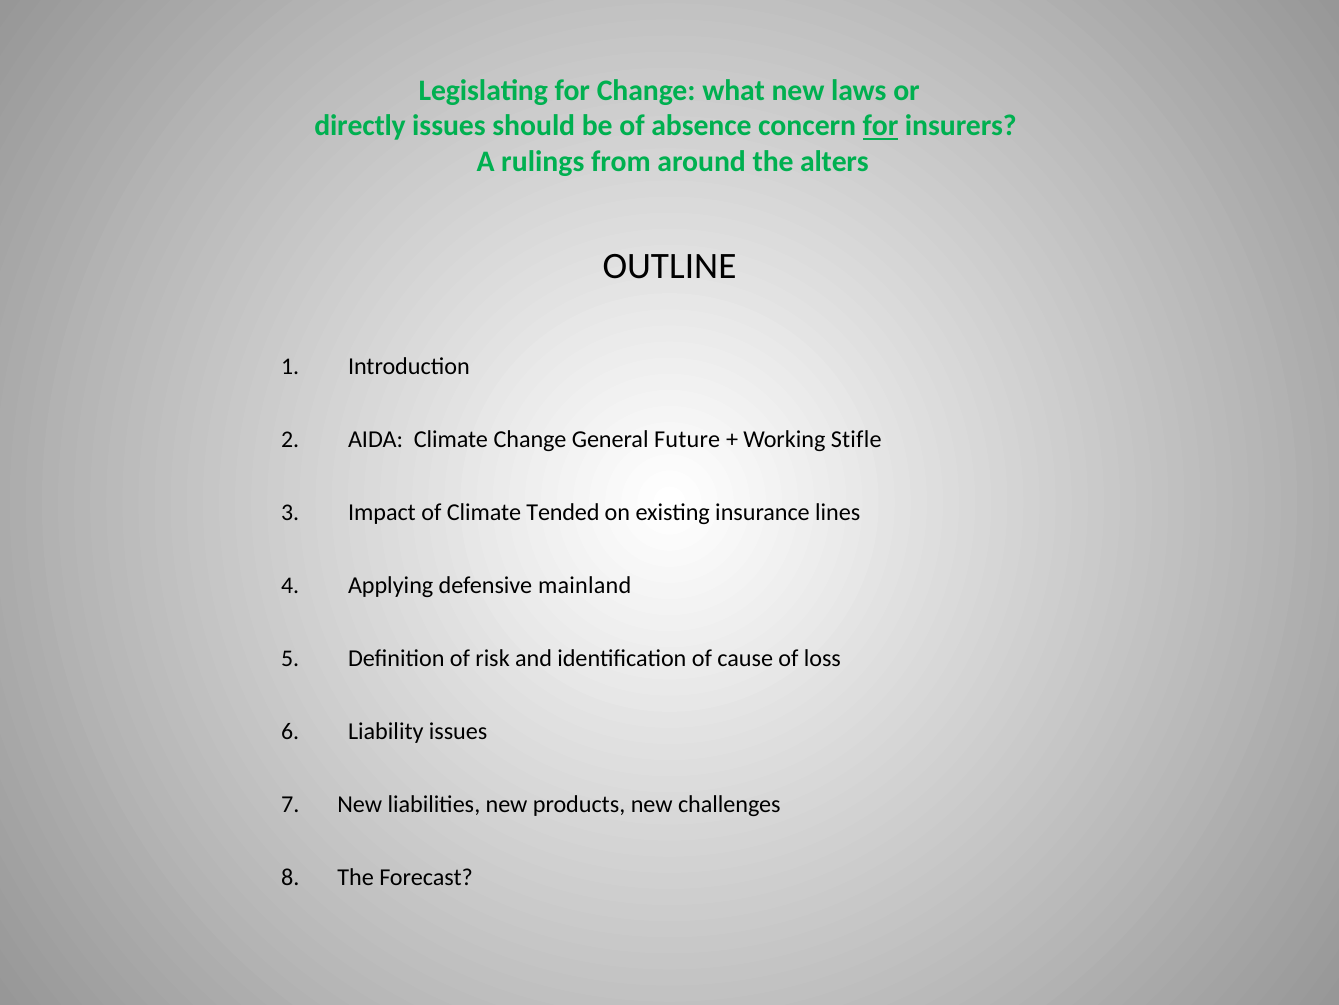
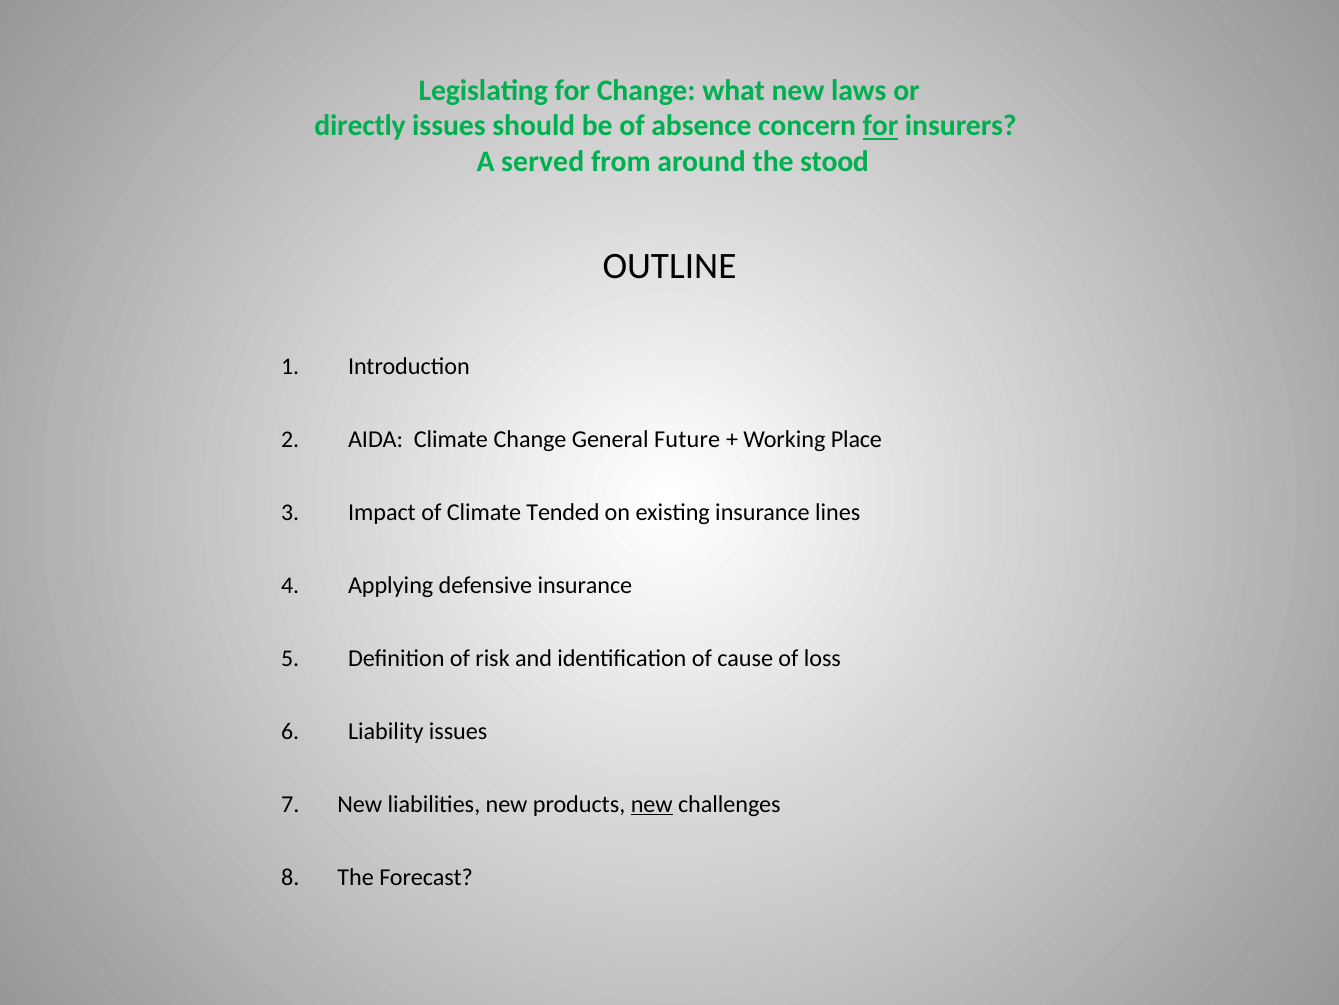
rulings: rulings -> served (543, 162)
alters: alters -> stood (834, 162)
Stifle: Stifle -> Place (856, 439)
defensive mainland: mainland -> insurance (585, 585)
new underline: none -> present (652, 804)
